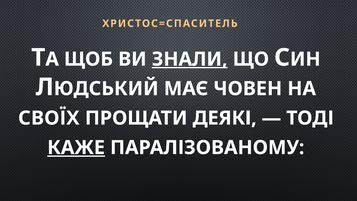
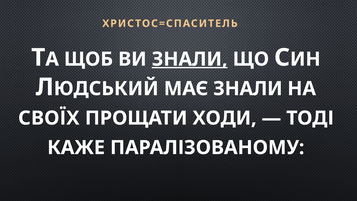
МАЄ ЧОВЕН: ЧОВЕН -> ЗНАЛИ (248, 89)
ДЕЯКІ: ДЕЯКІ -> ХОДИ (225, 118)
КАЖЕ underline: present -> none (76, 147)
